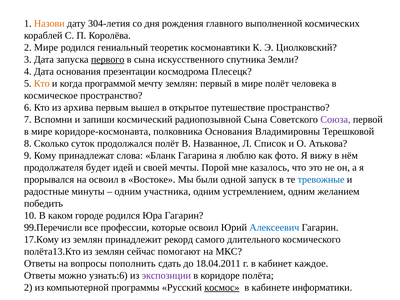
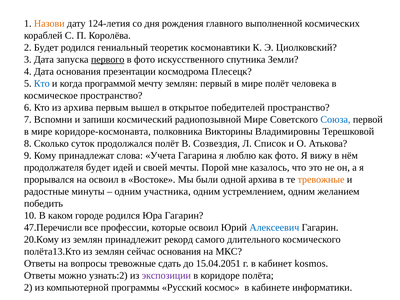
304-летия: 304-летия -> 124-летия (109, 23)
2 Мире: Мире -> Будет (46, 47)
в сына: сына -> фото (145, 59)
Кто colour: orange -> blue (42, 83)
путешествие: путешествие -> победителей (238, 107)
радиопозывной Сына: Сына -> Мире (256, 119)
Союза colour: purple -> blue (335, 119)
полковника Основания: Основания -> Викторины (229, 131)
Названное: Названное -> Созвездия (217, 143)
Бланк: Бланк -> Учета (160, 155)
одной запуск: запуск -> архива (263, 179)
тревожные colour: blue -> orange (321, 179)
99.Перечисли: 99.Перечисли -> 47.Перечисли (53, 227)
17.Кому: 17.Кому -> 20.Кому (41, 239)
сейчас помогают: помогают -> основания (179, 251)
вопросы пополнить: пополнить -> тревожные (133, 263)
18.04.2011: 18.04.2011 -> 15.04.2051 (218, 263)
каждое: каждое -> kosmos (311, 263)
узнать:6: узнать:6 -> узнать:2 (108, 275)
космос underline: present -> none (222, 287)
